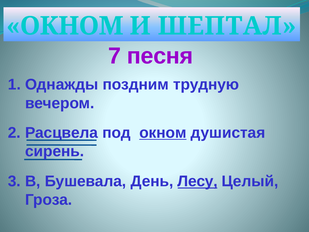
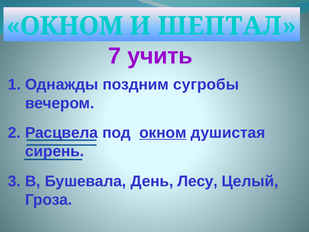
песня: песня -> учить (160, 56)
трудную: трудную -> сугробы (206, 84)
Лесу underline: present -> none (198, 181)
